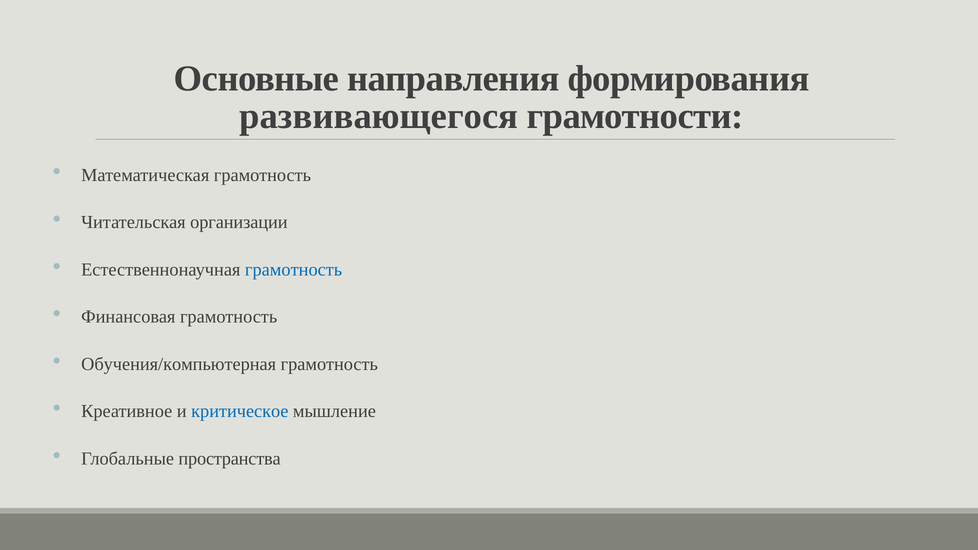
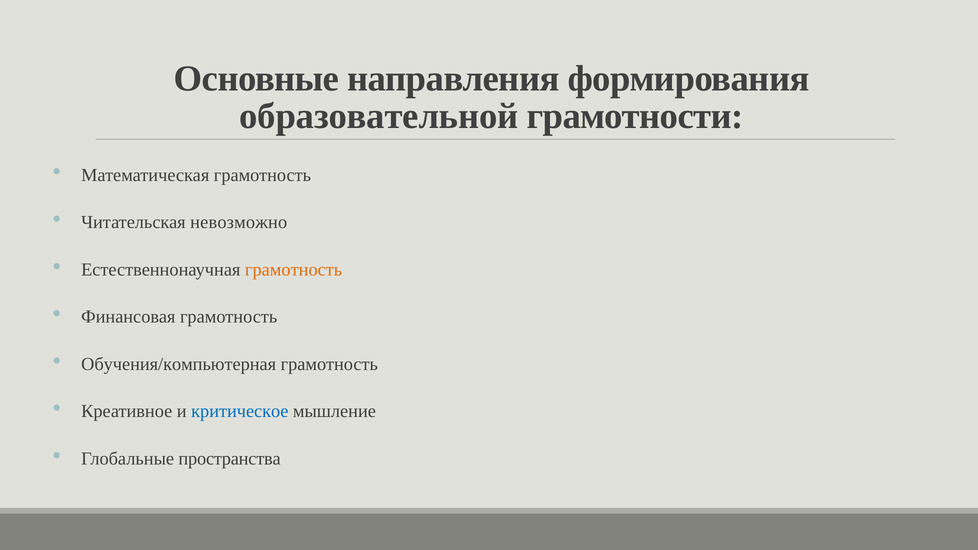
развивающегося: развивающегося -> образовательной (379, 116)
организации: организации -> невозможно (239, 222)
грамотность colour: blue -> orange (294, 270)
